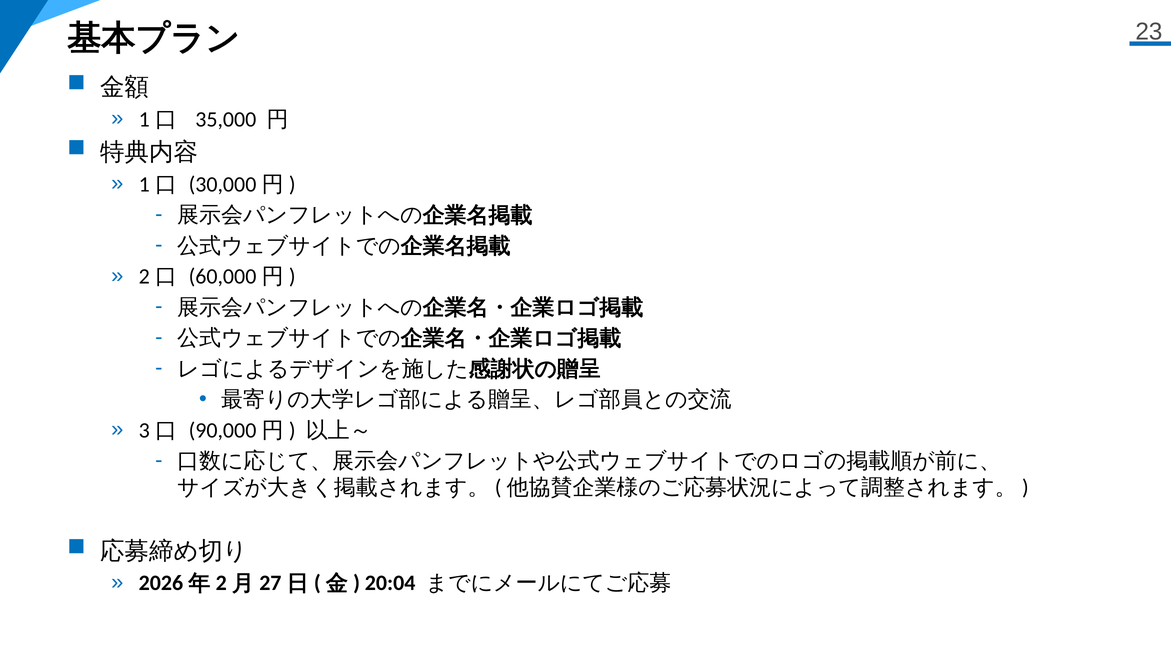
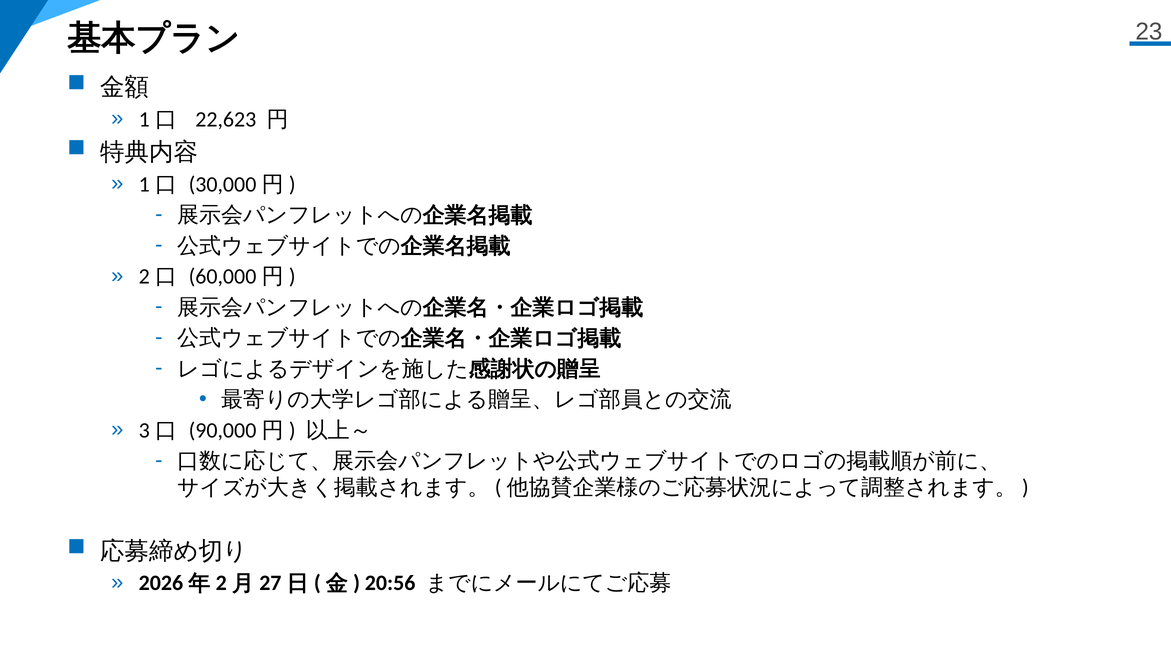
35,000: 35,000 -> 22,623 (226, 119)
20:04: 20:04 -> 20:56 (390, 583)
